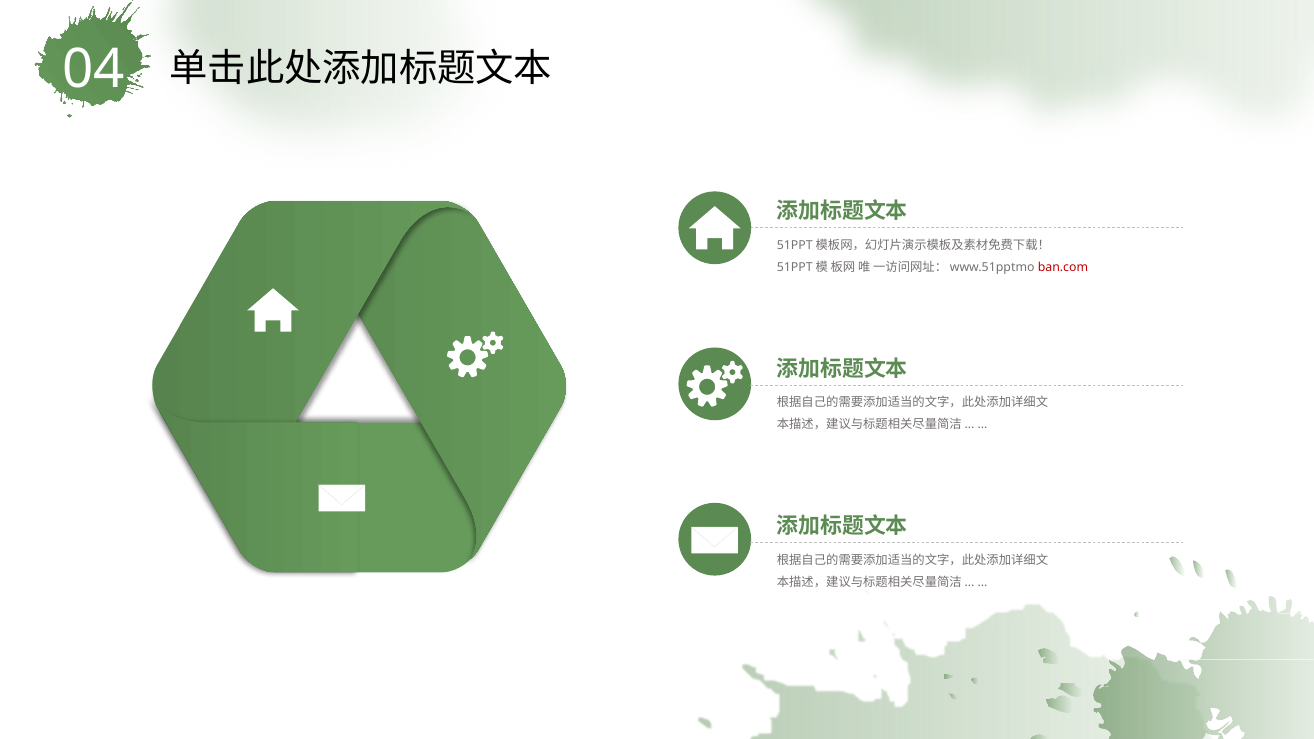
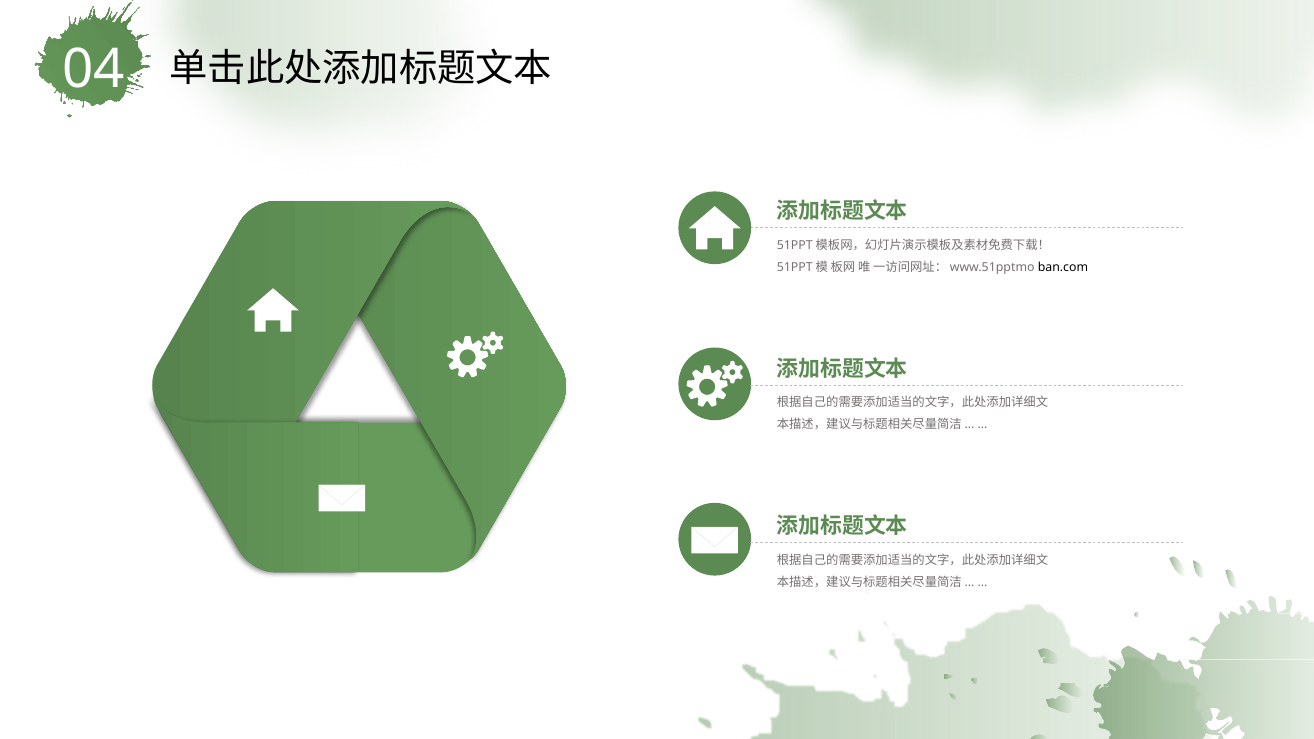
ban.com colour: red -> black (1063, 268)
